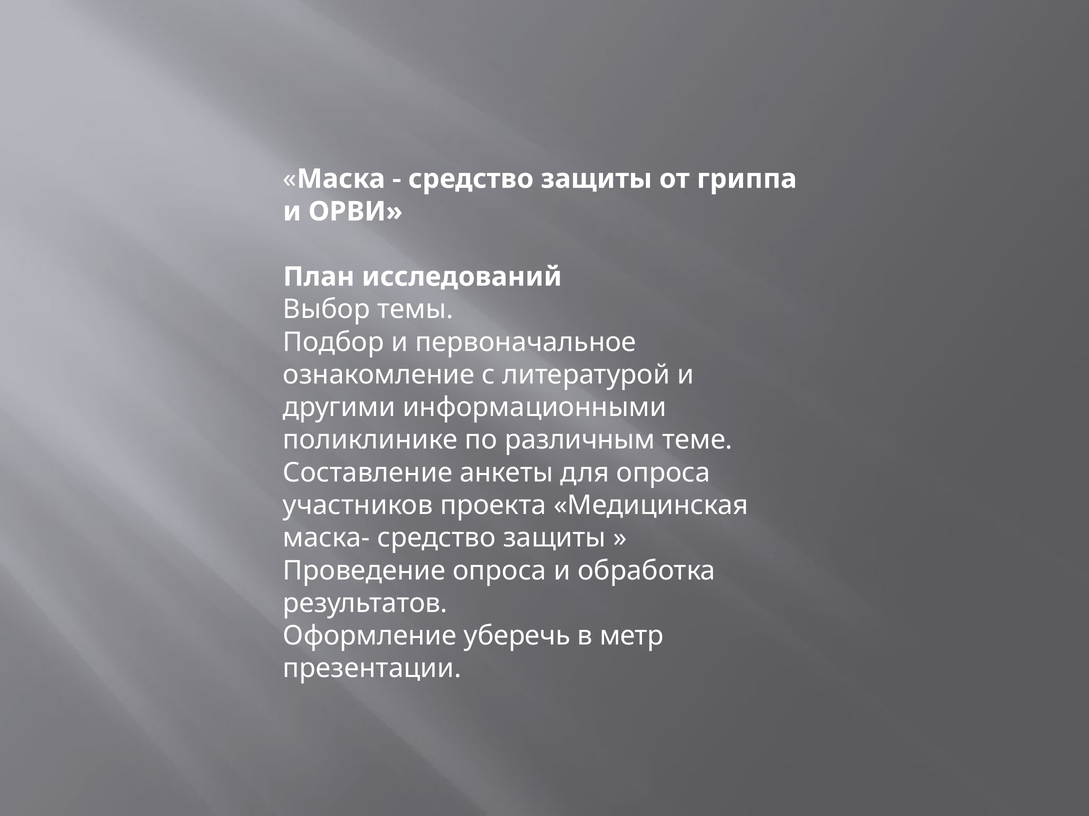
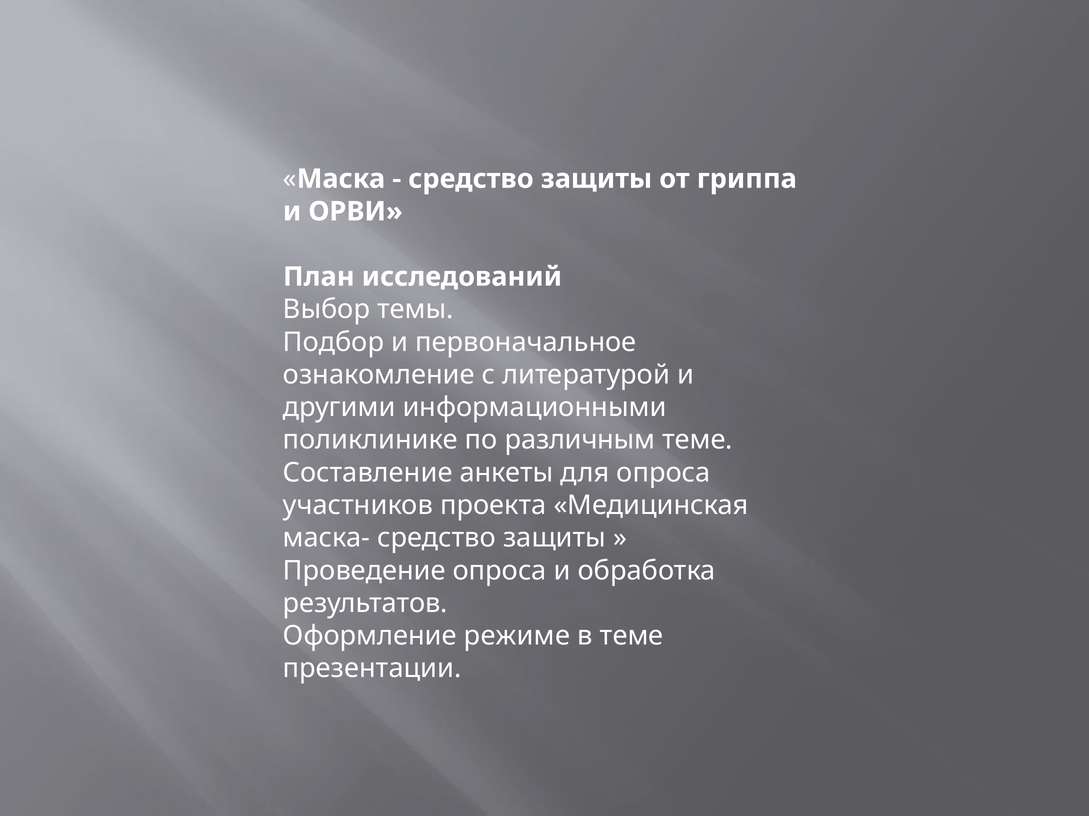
уберечь: уберечь -> режиме (517, 636)
в метр: метр -> теме (632, 636)
